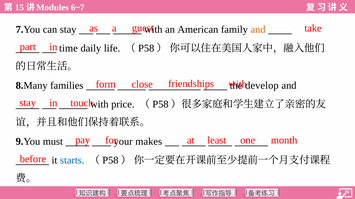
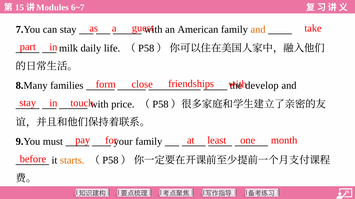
time: time -> milk (68, 48)
your makes: makes -> family (149, 142)
starts colour: blue -> orange (72, 161)
